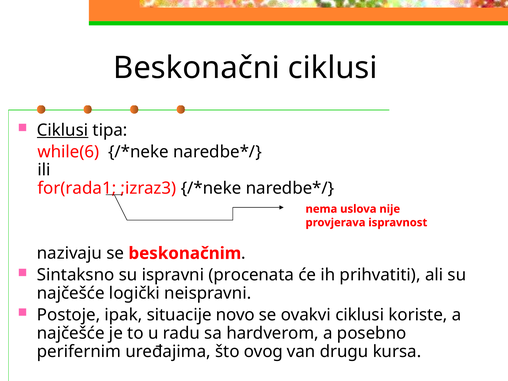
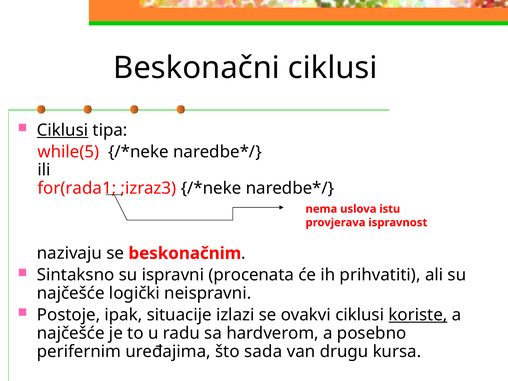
while(6: while(6 -> while(5 (68, 152)
nije: nije -> istu (390, 209)
novo: novo -> izlazi (235, 315)
koriste underline: none -> present (418, 315)
ovog: ovog -> sada (263, 351)
